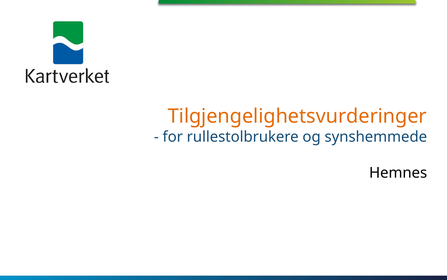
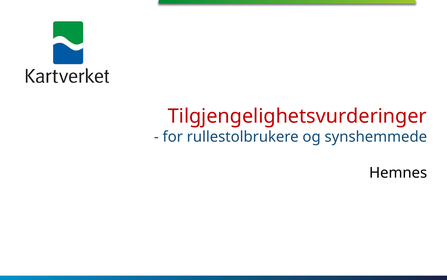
Tilgjengelighetsvurderinger colour: orange -> red (297, 116)
